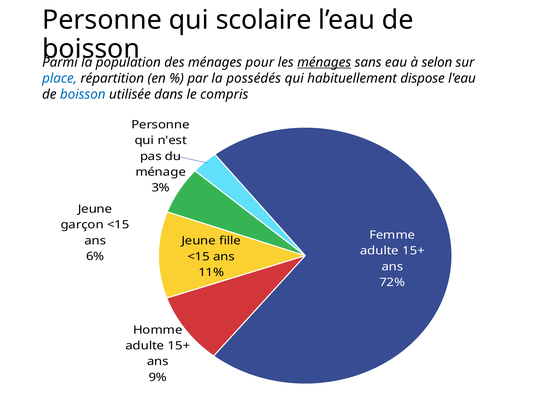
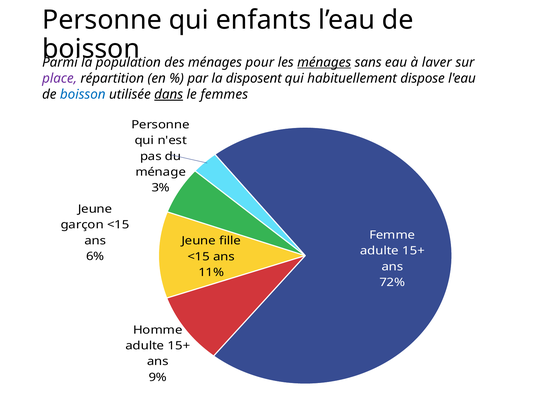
scolaire: scolaire -> enfants (263, 20)
selon: selon -> laver (437, 62)
place colour: blue -> purple (60, 78)
possédés: possédés -> disposent (254, 78)
dans underline: none -> present (169, 94)
compris: compris -> femmes (224, 94)
